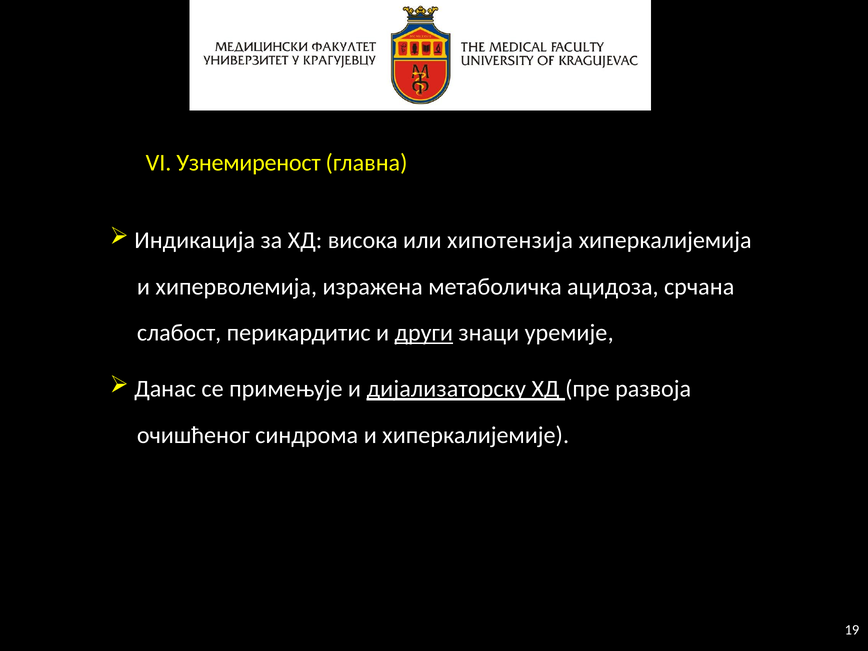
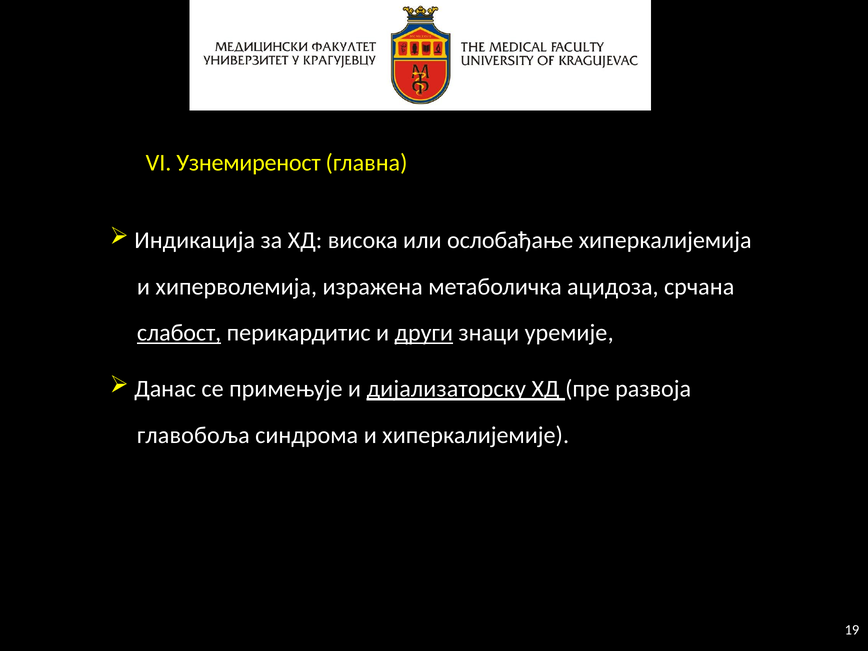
хипотензија: хипотензија -> ослобађање (510, 240)
слабост underline: none -> present (179, 333)
очишћеног: очишћеног -> главобоља (193, 435)
